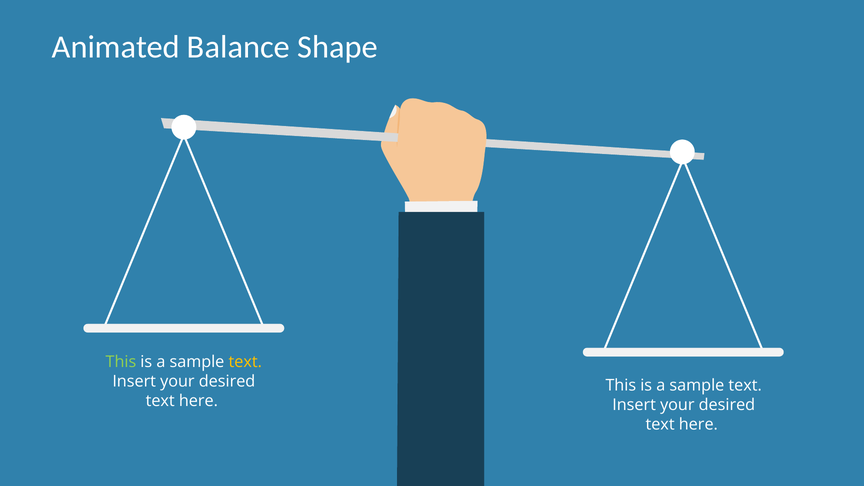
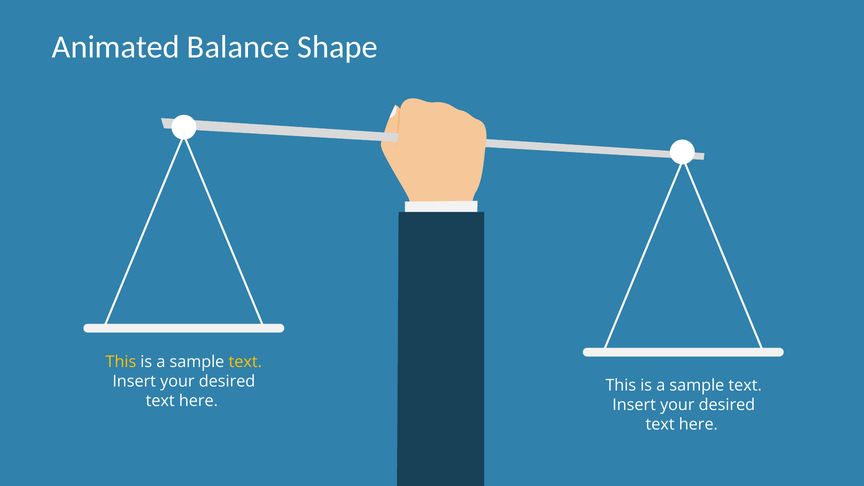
This colour: light green -> yellow (121, 362)
